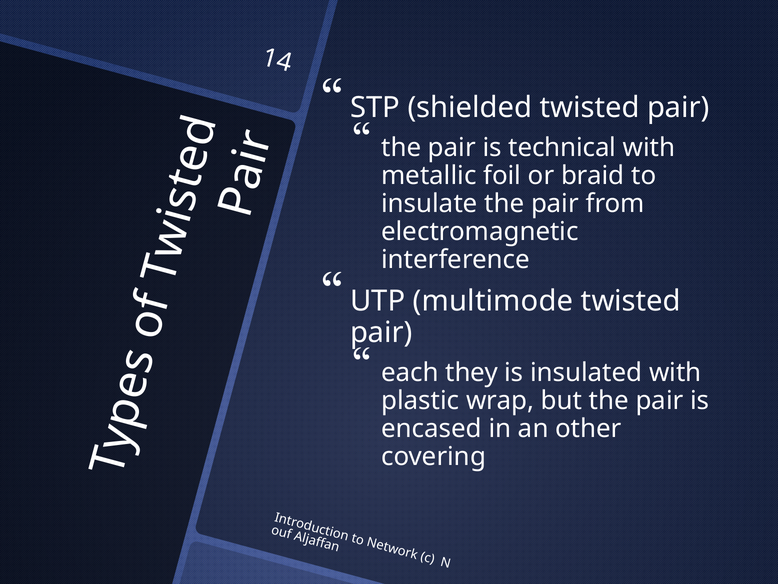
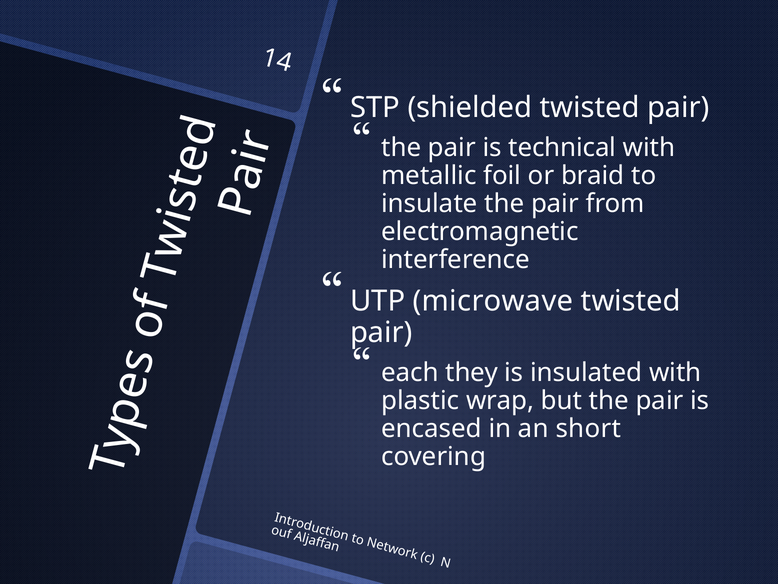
multimode: multimode -> microwave (493, 301)
other: other -> short (588, 428)
